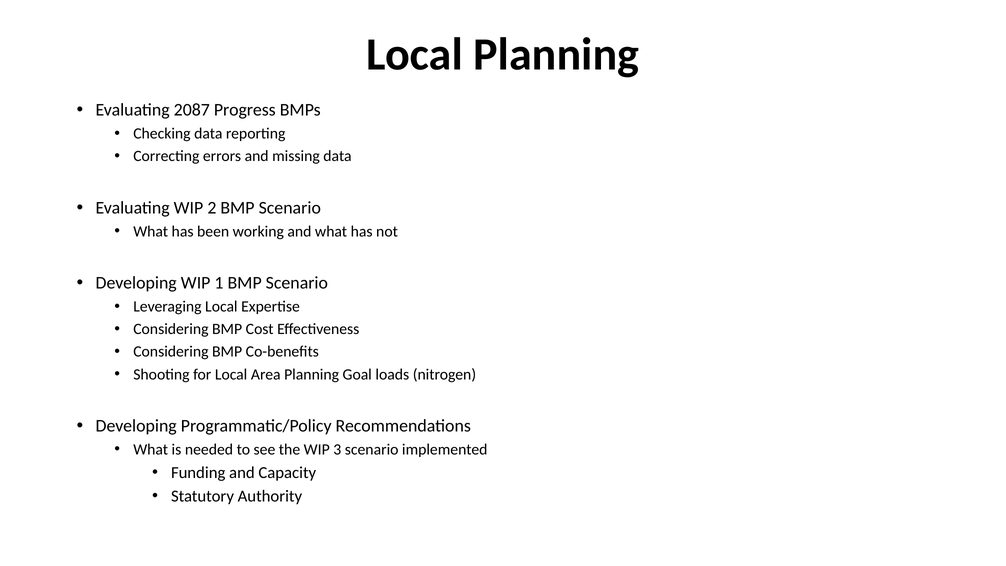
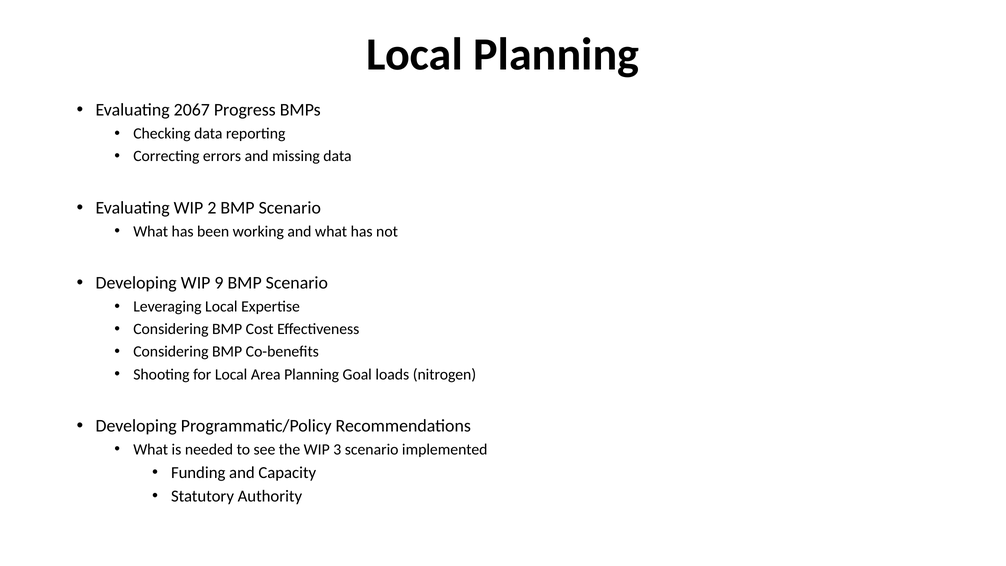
2087: 2087 -> 2067 (192, 110)
1: 1 -> 9 (219, 283)
